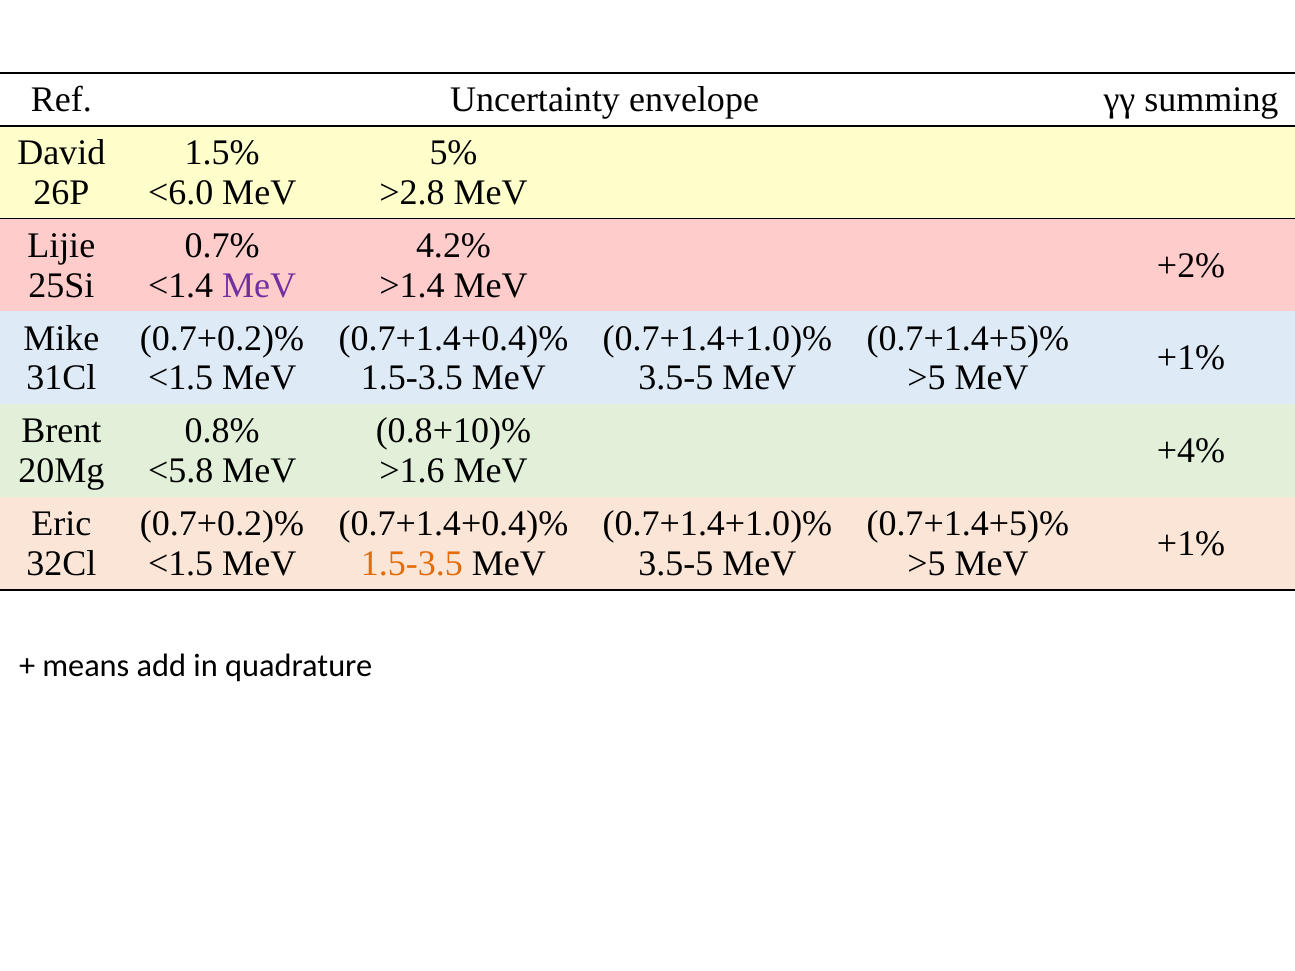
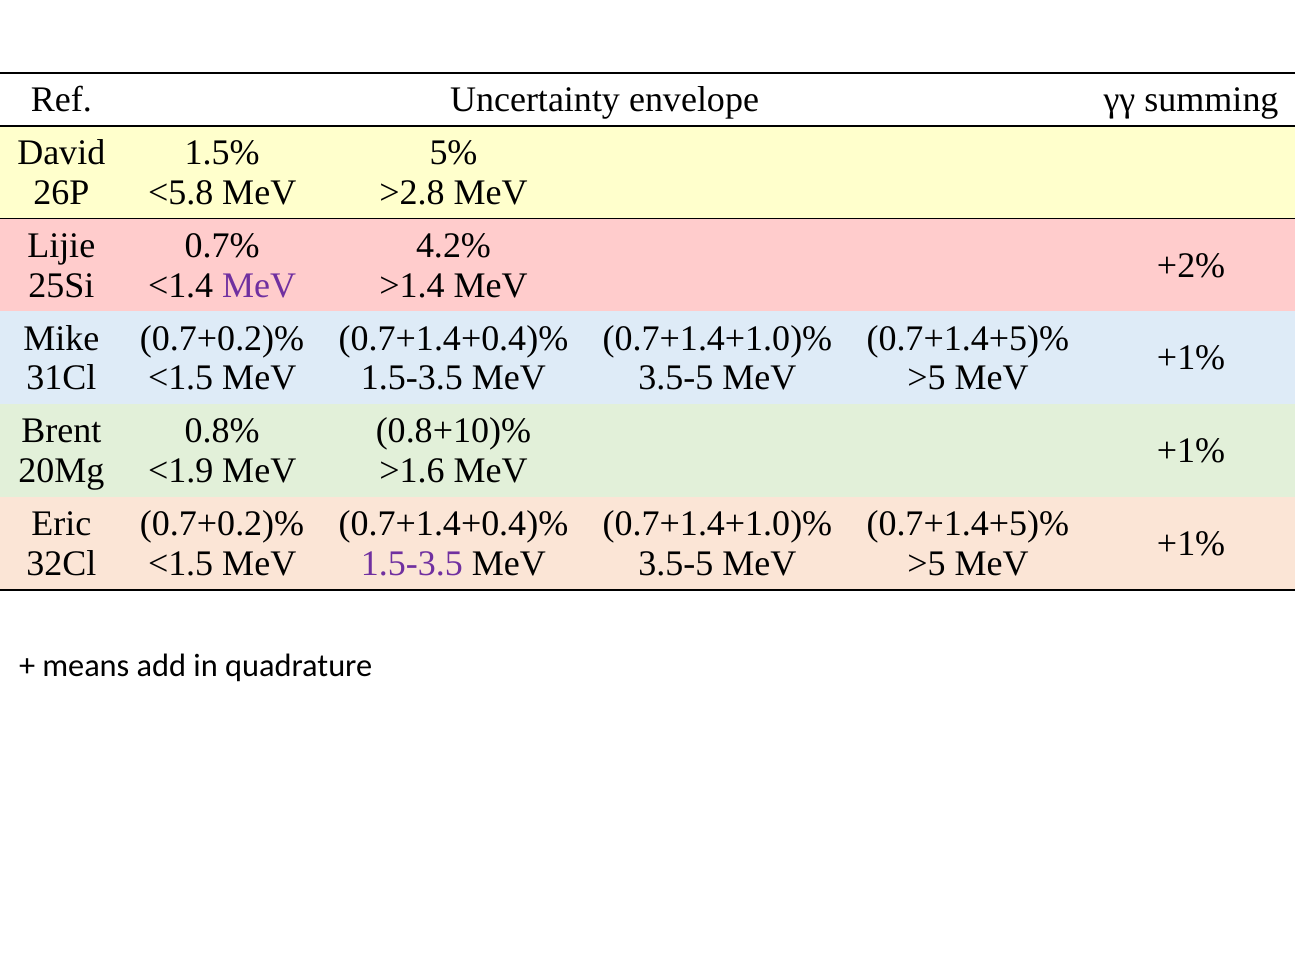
<6.0: <6.0 -> <5.8 (181, 192)
+4%: +4% -> +1% (1191, 451)
<5.8: <5.8 -> <1.9 (181, 471)
1.5-3.5 colour: orange -> purple (412, 564)
